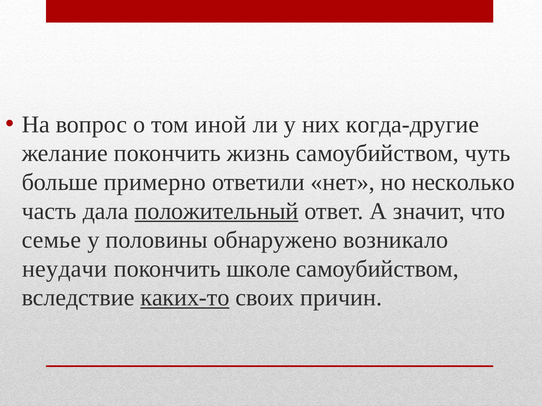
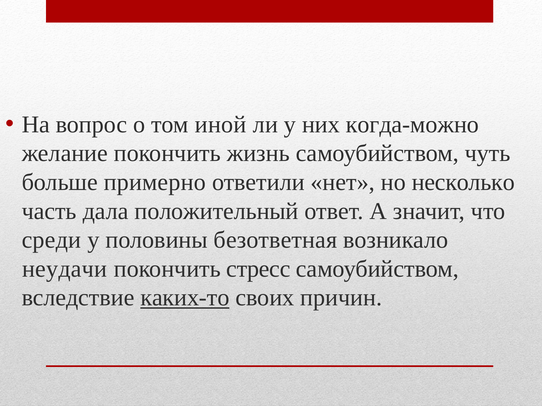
когда-другие: когда-другие -> когда-можно (412, 125)
положительный underline: present -> none (217, 211)
семье: семье -> среди (51, 240)
обнаружено: обнаружено -> безответная (275, 240)
школе: школе -> стресс (258, 269)
